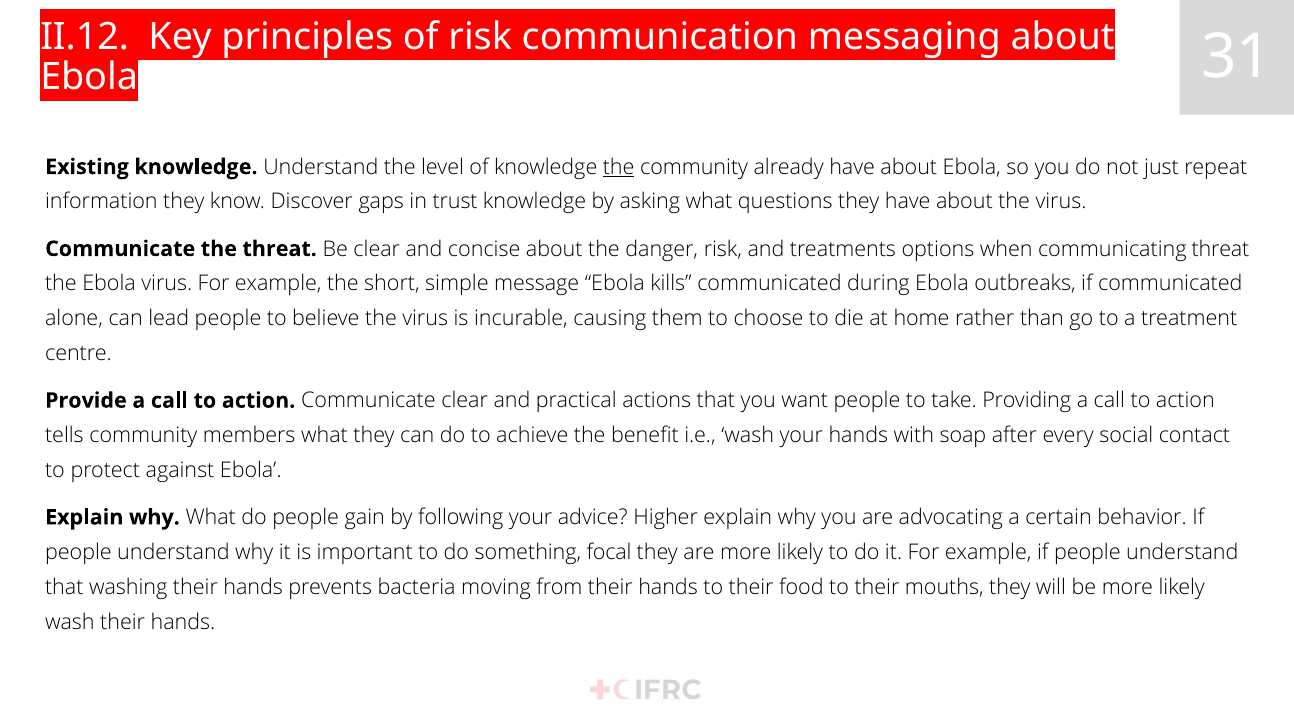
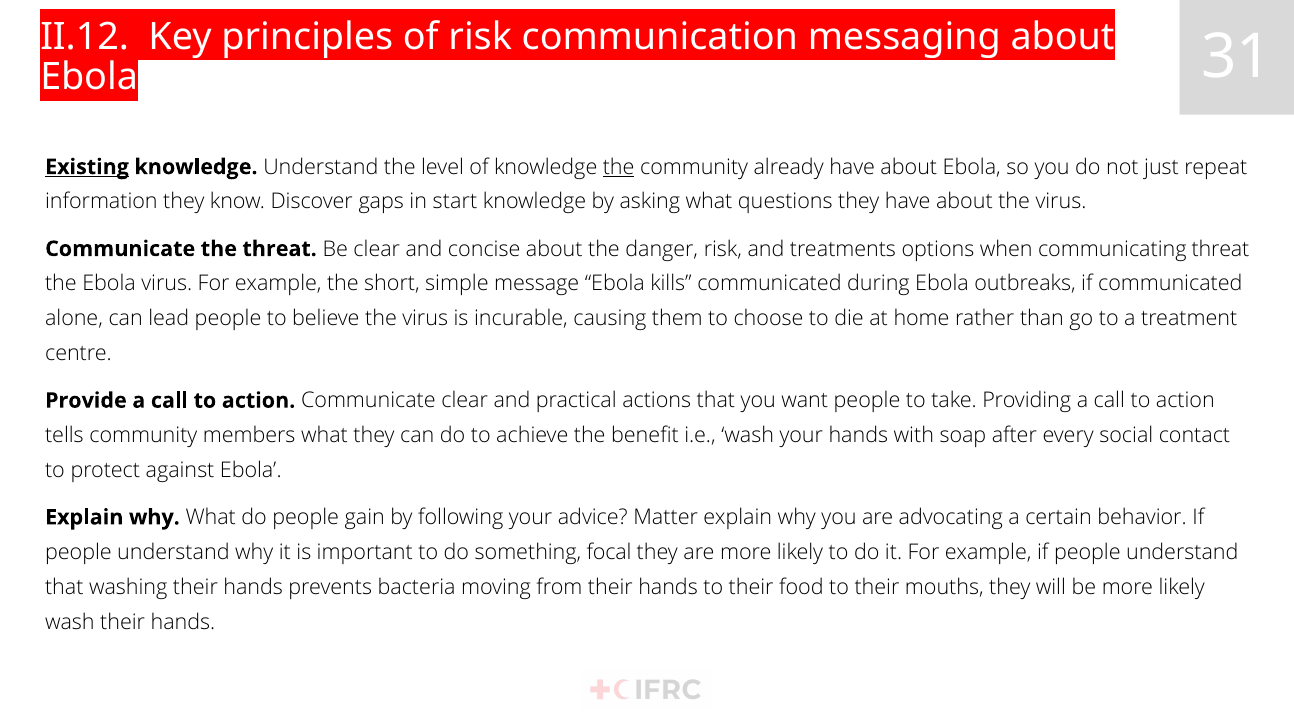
Existing underline: none -> present (87, 167)
trust: trust -> start (455, 202)
Higher: Higher -> Matter (666, 517)
